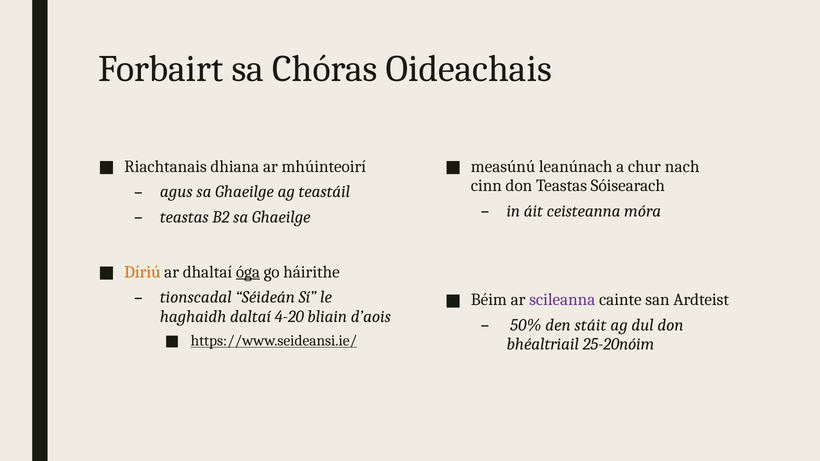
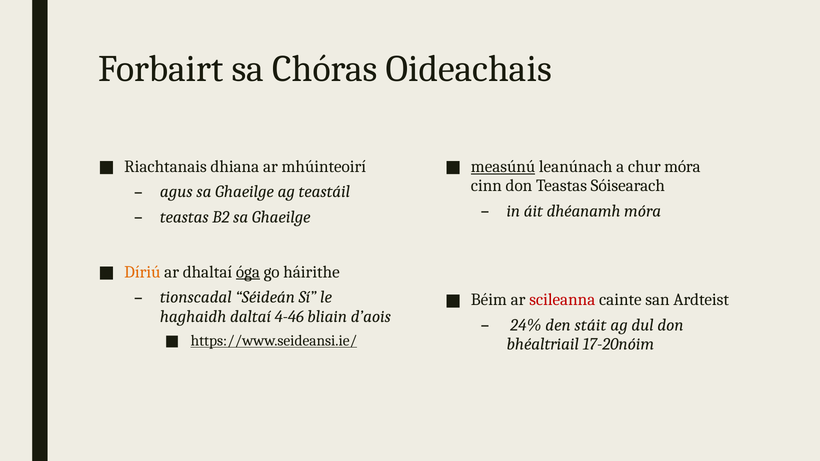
measúnú underline: none -> present (503, 167)
chur nach: nach -> móra (682, 167)
ceisteanna: ceisteanna -> dhéanamh (584, 211)
scileanna colour: purple -> red (562, 300)
4-20: 4-20 -> 4-46 (289, 317)
50%: 50% -> 24% (526, 325)
25-20nóim: 25-20nóim -> 17-20nóim (618, 344)
